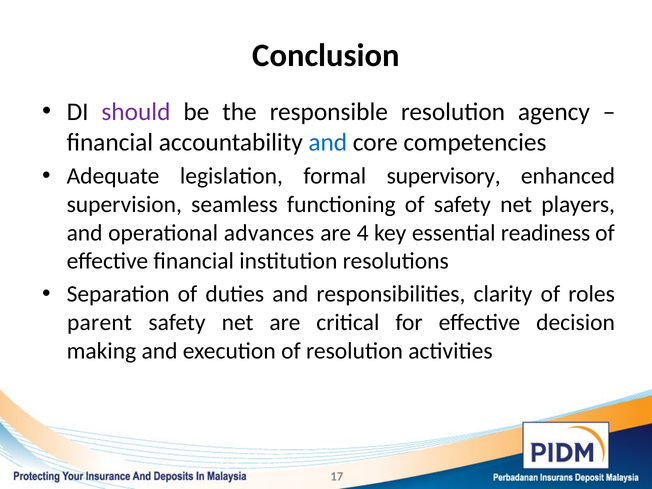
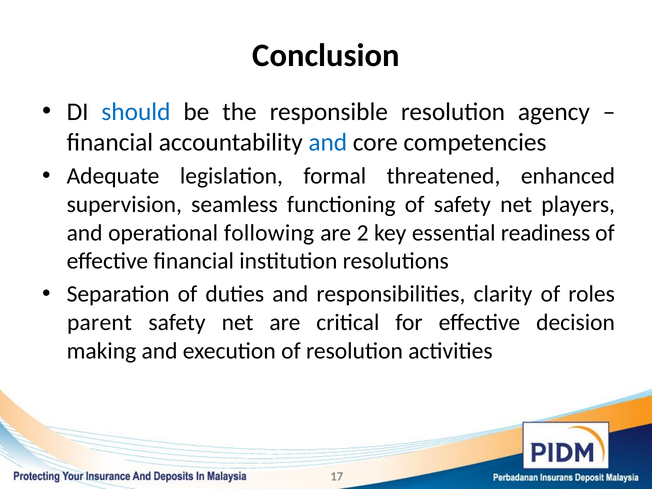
should colour: purple -> blue (136, 112)
supervisory: supervisory -> threatened (444, 176)
advances: advances -> following (269, 233)
4: 4 -> 2 (363, 233)
